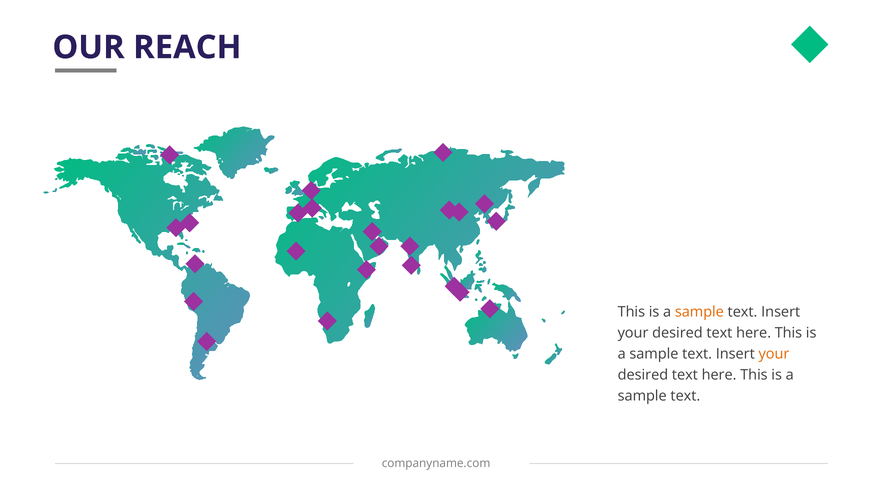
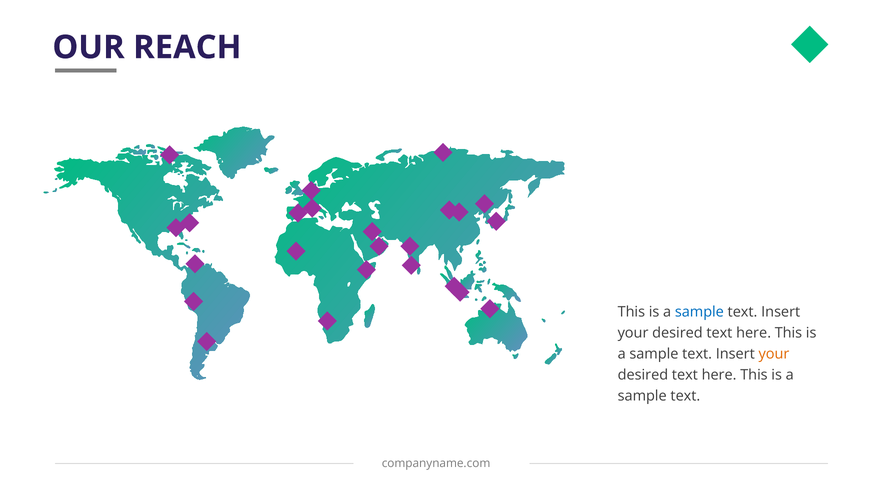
sample colour: orange -> blue (699, 312)
